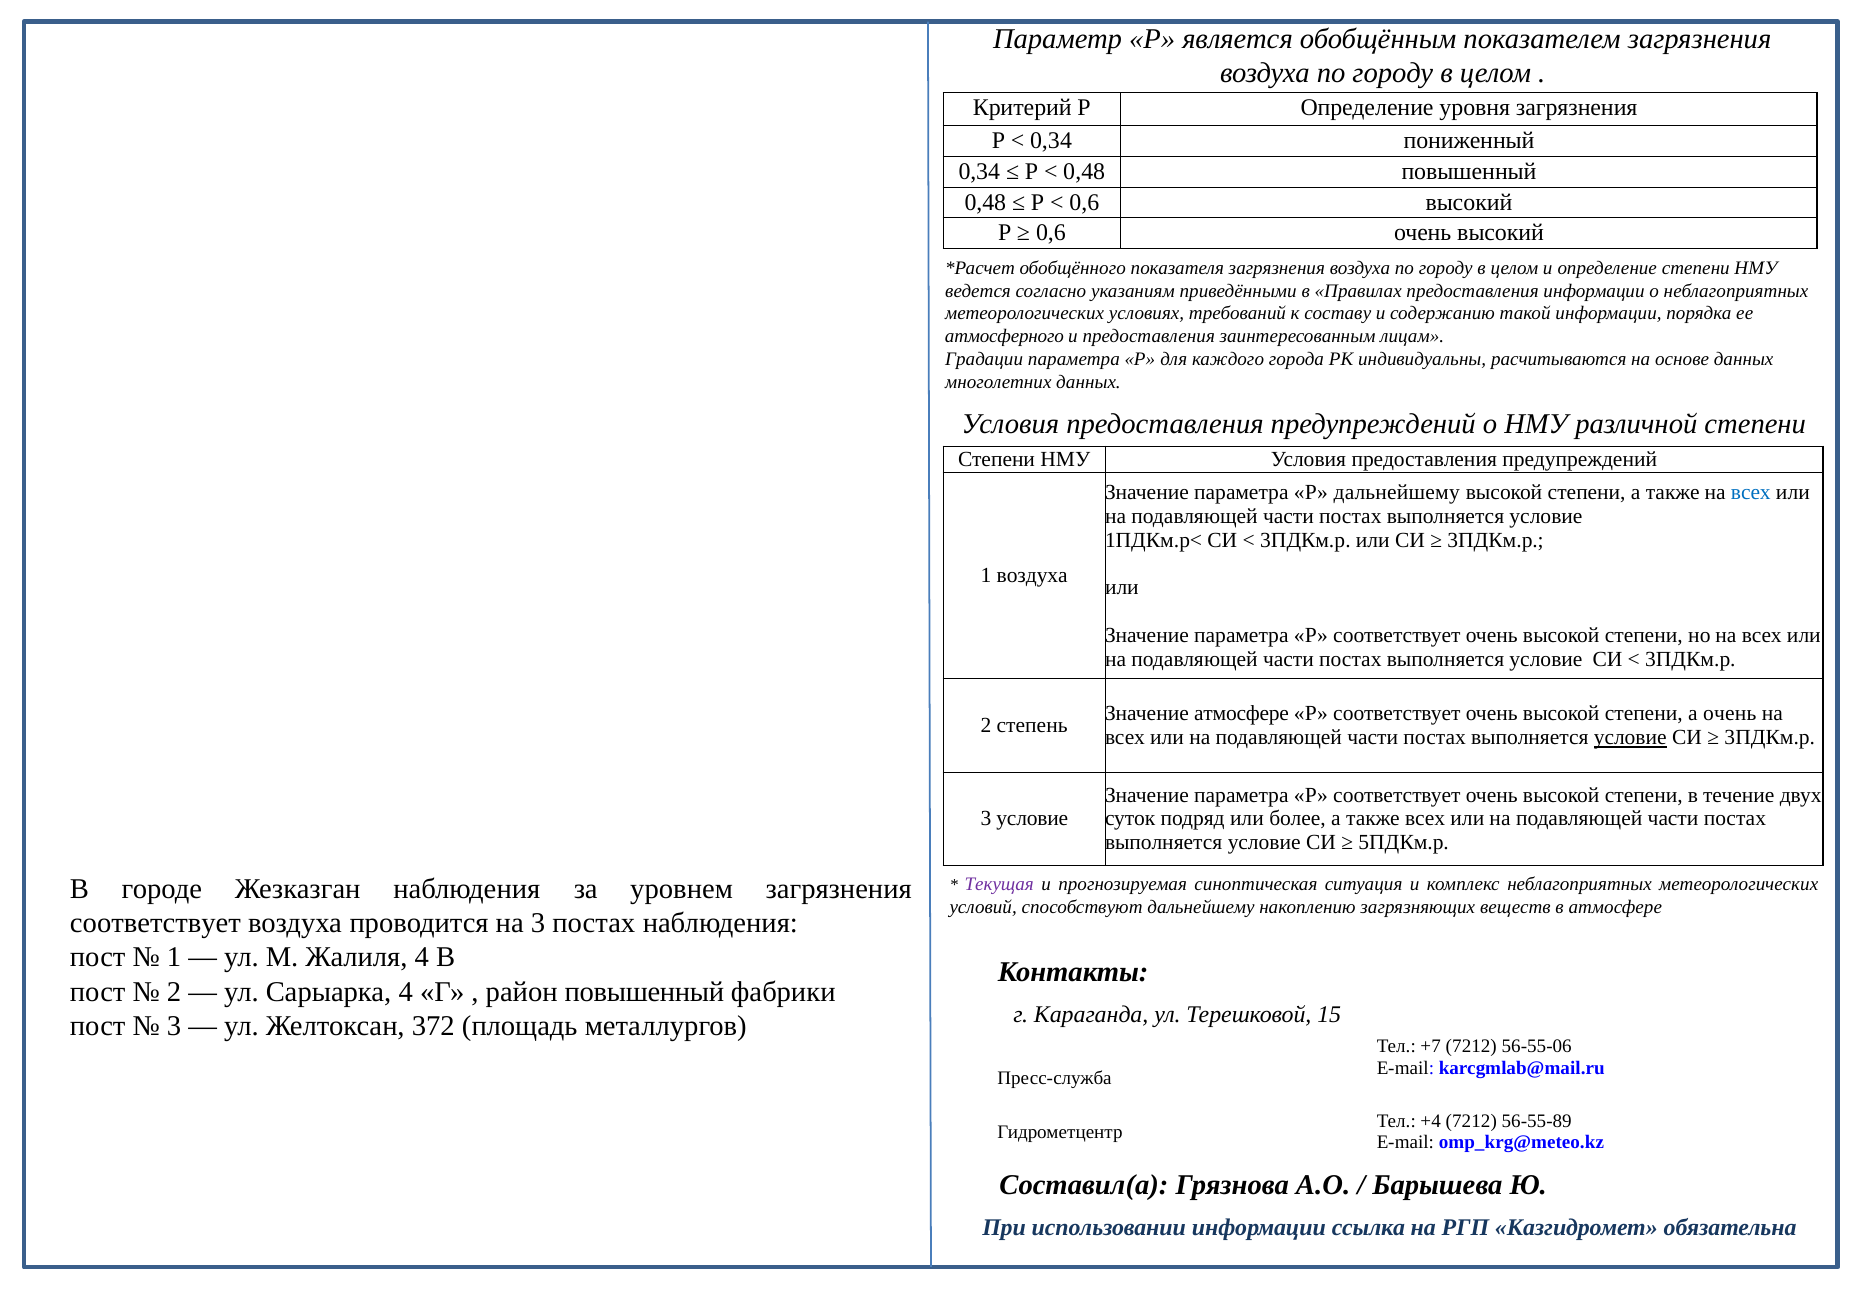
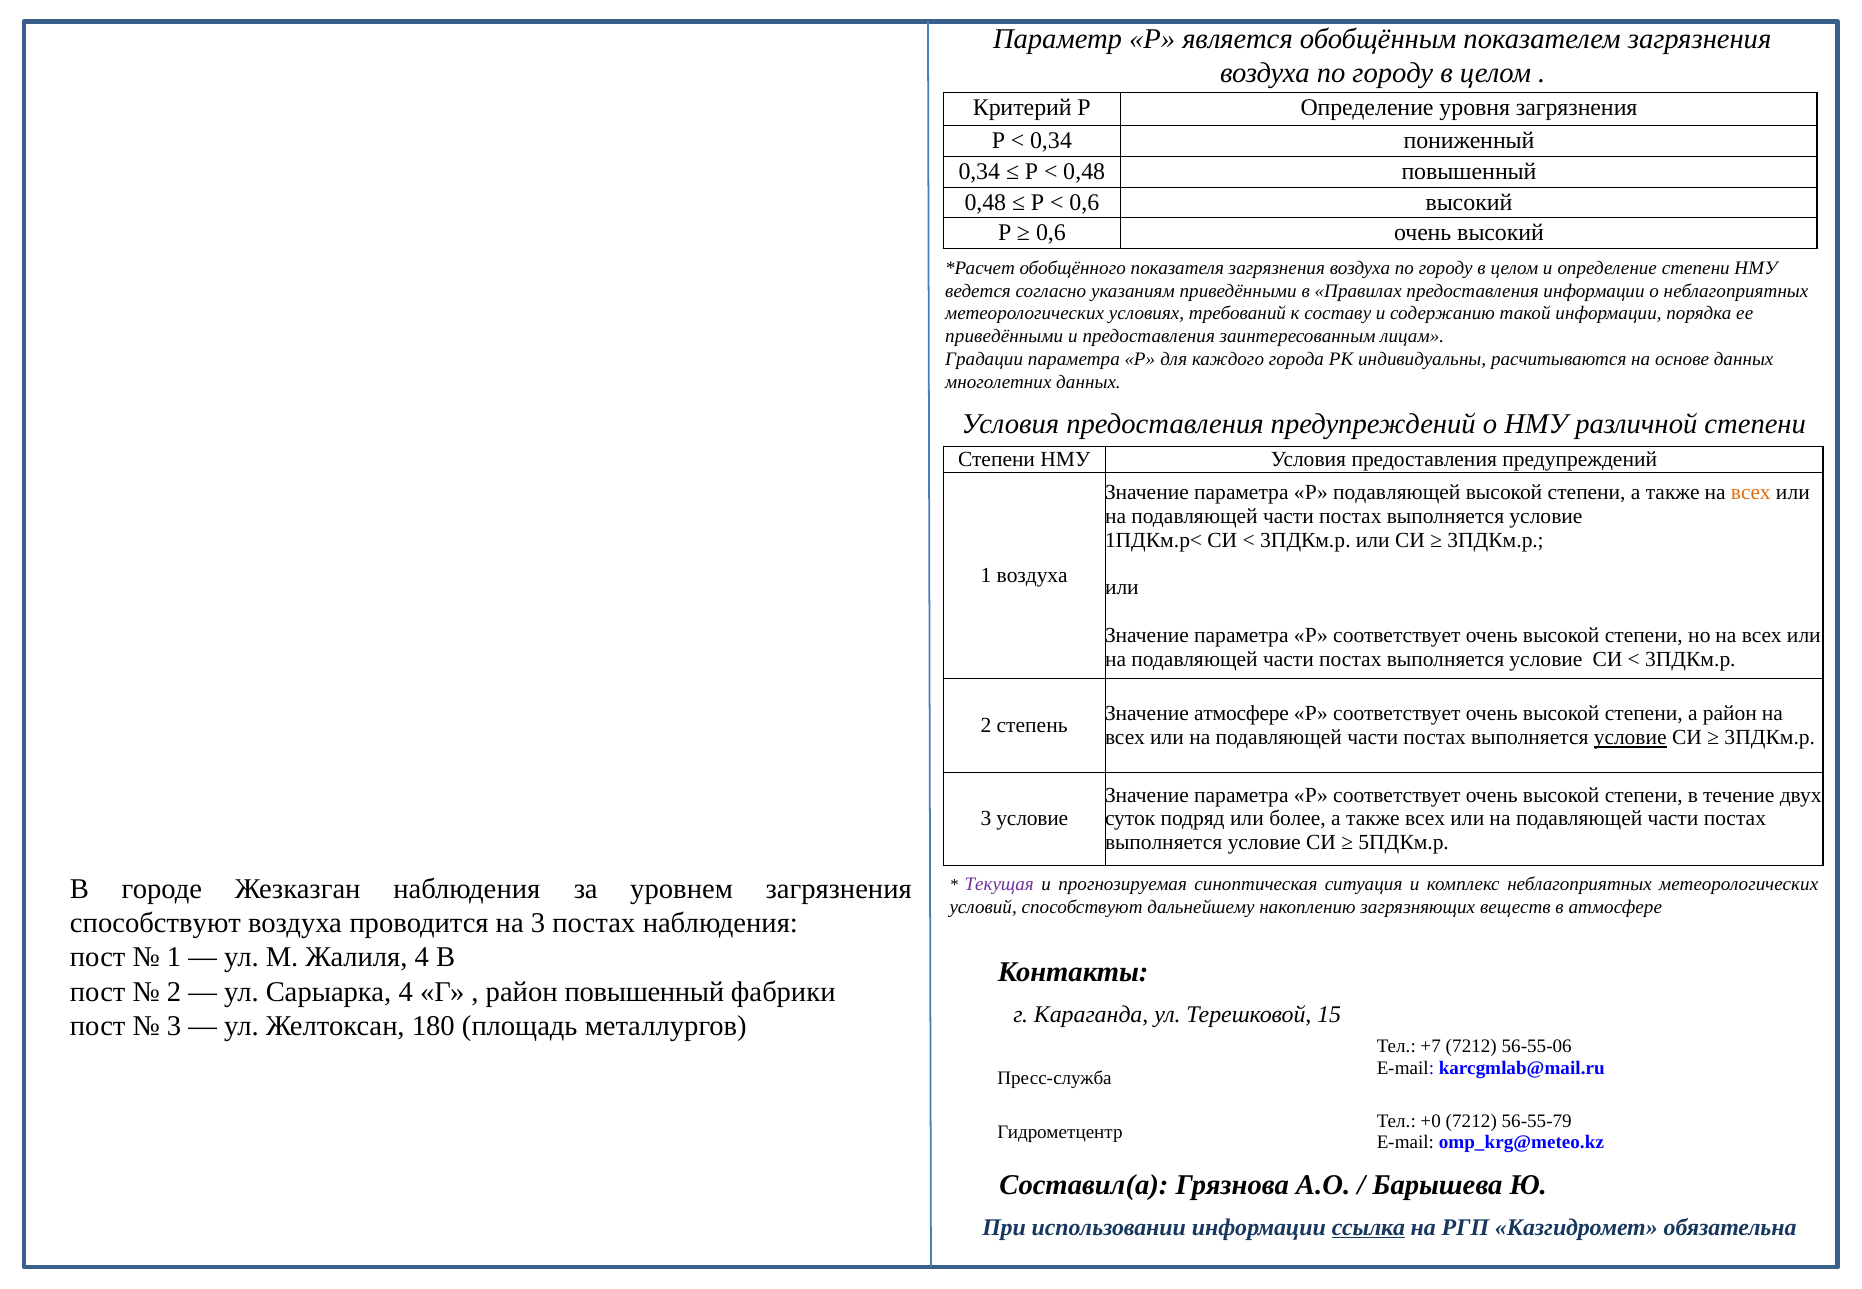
атмосферного: атмосферного -> приведёнными (1004, 337)
Р дальнейшему: дальнейшему -> подавляющей (1397, 492)
всех colour: blue -> orange (1751, 492)
а очень: очень -> район (1730, 714)
соответствует: соответствует -> способствуют (155, 923)
372: 372 -> 180 (433, 1026)
+4: +4 -> +0 (1431, 1121)
56-55-89: 56-55-89 -> 56-55-79 (1537, 1121)
ссылка underline: none -> present (1368, 1228)
